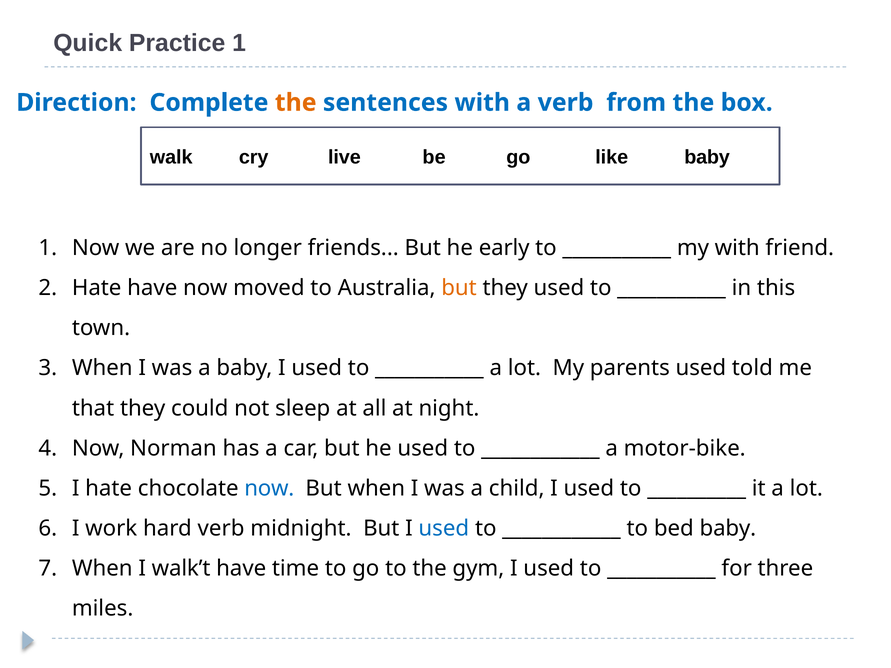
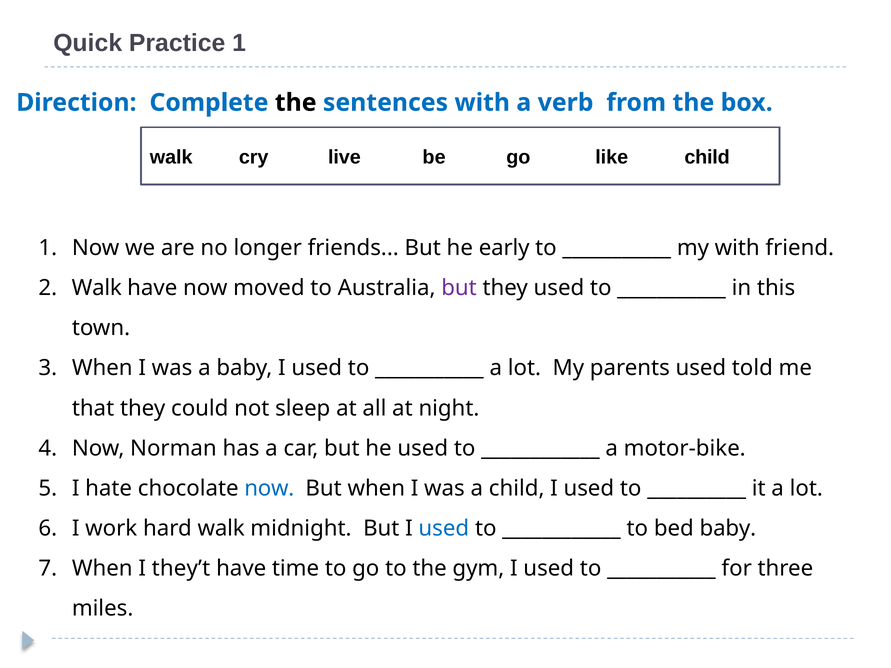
the colour: orange -> black (296, 103)
like baby: baby -> child (707, 157)
Hate: Hate -> Walk (97, 288)
but colour: orange -> purple (459, 288)
hard verb: verb -> walk (221, 529)
walk’t: walk’t -> they’t (181, 569)
